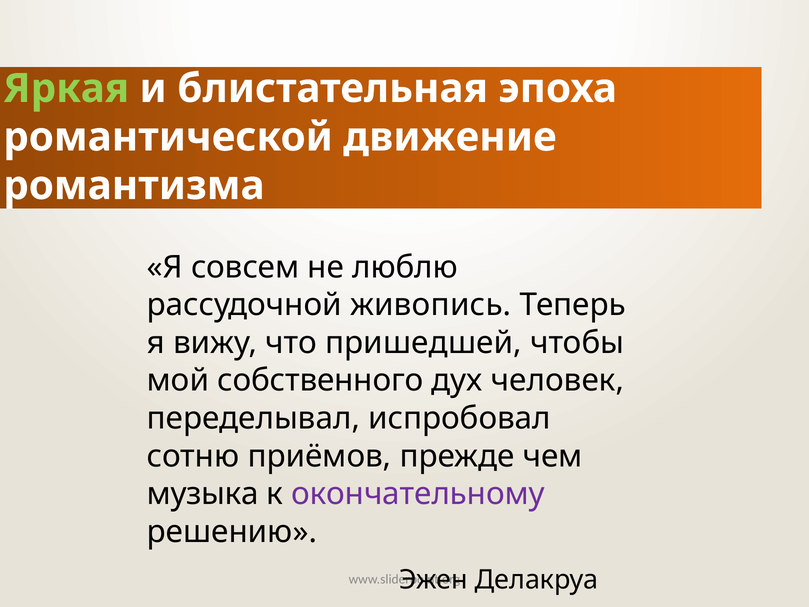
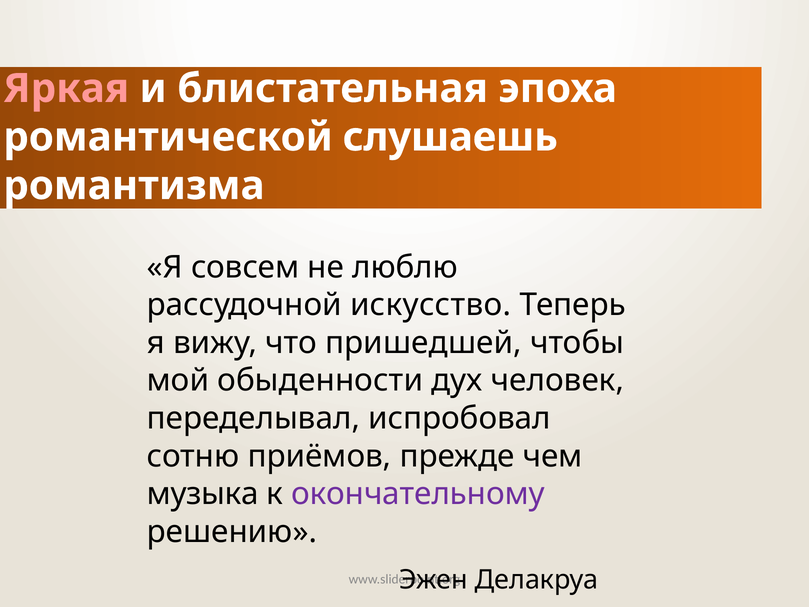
Яркая colour: light green -> pink (66, 89)
движение: движение -> слушаешь (450, 137)
живопись: живопись -> искусство (431, 305)
собственного: собственного -> обыденности (320, 380)
